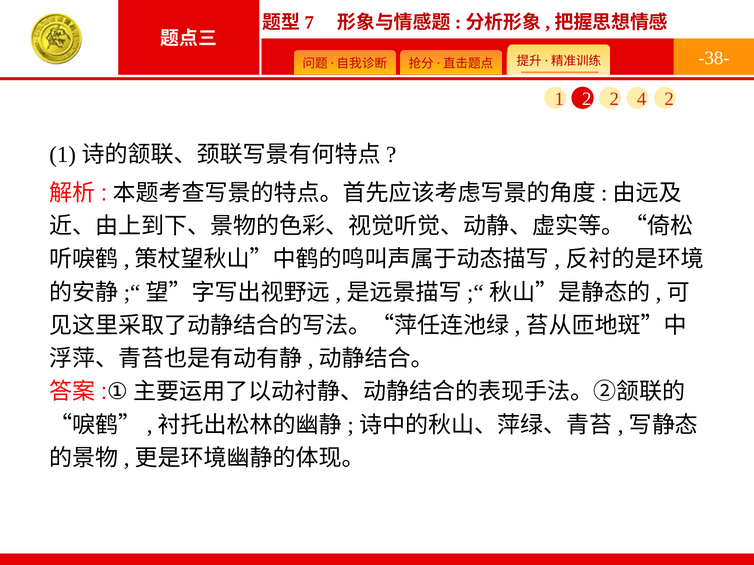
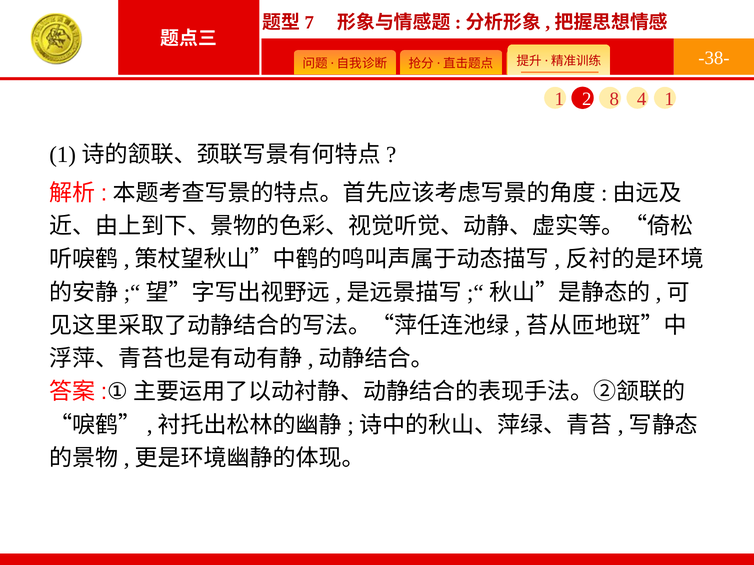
2 2: 2 -> 8 (614, 99)
4 2: 2 -> 1 (669, 99)
